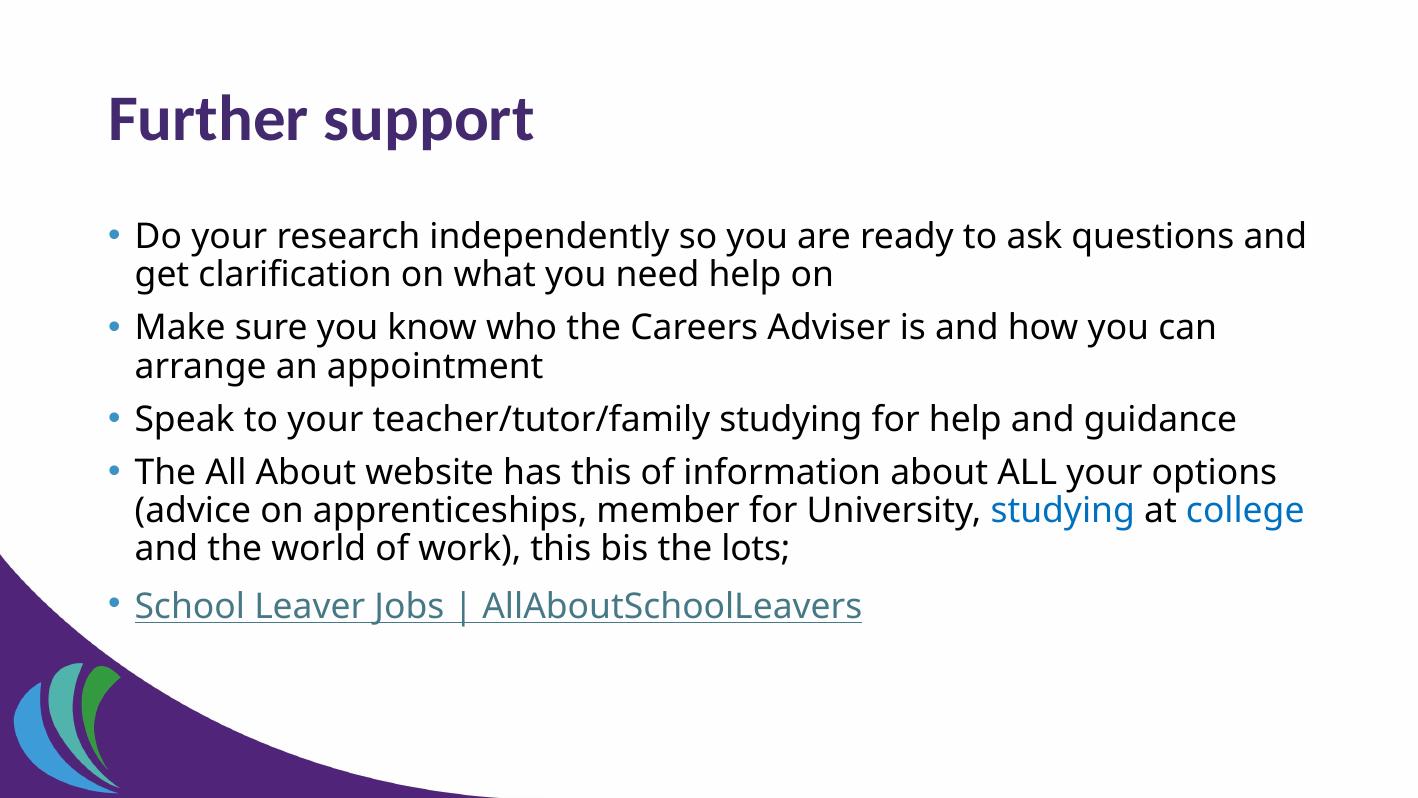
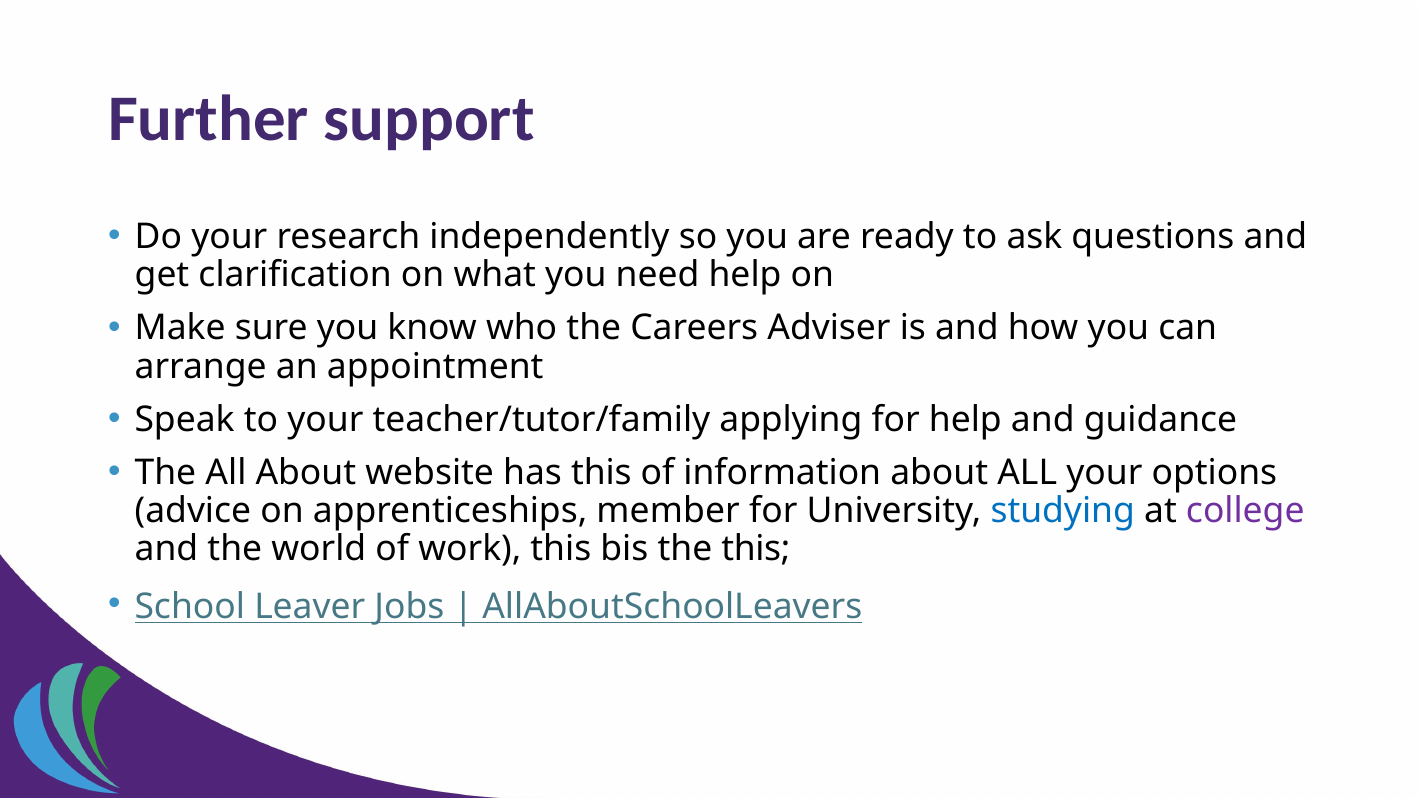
teacher/tutor/family studying: studying -> applying (791, 419)
college colour: blue -> purple (1245, 511)
the lots: lots -> this (756, 549)
